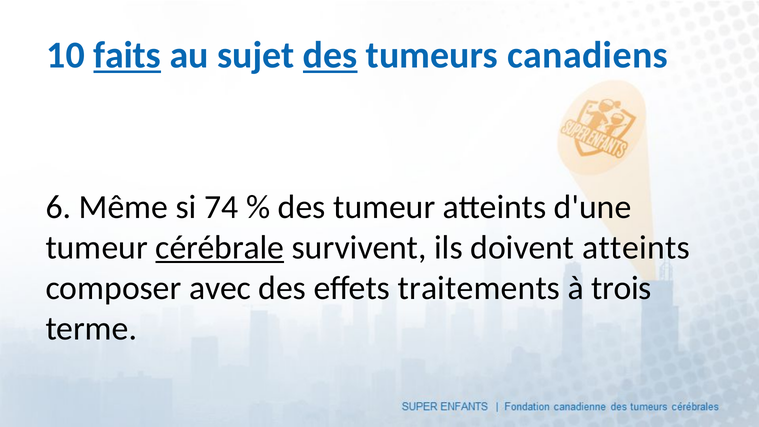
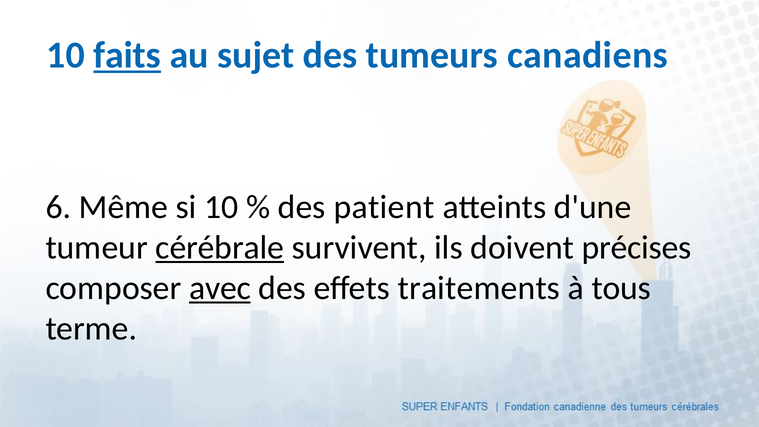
des underline: present -> none (330, 55)
si 74: 74 -> 10 (221, 207)
des tumeur: tumeur -> patient (384, 207)
doivent atteints: atteints -> précises (636, 247)
avec underline: none -> present (220, 288)
trois: trois -> tous (621, 288)
